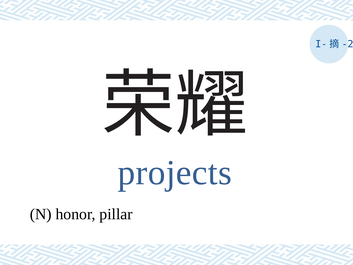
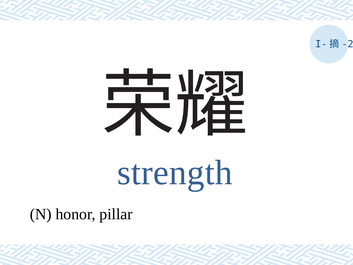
projects: projects -> strength (175, 172)
